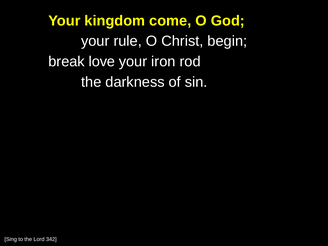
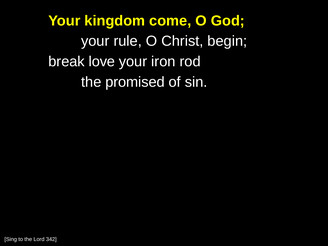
darkness: darkness -> promised (135, 82)
